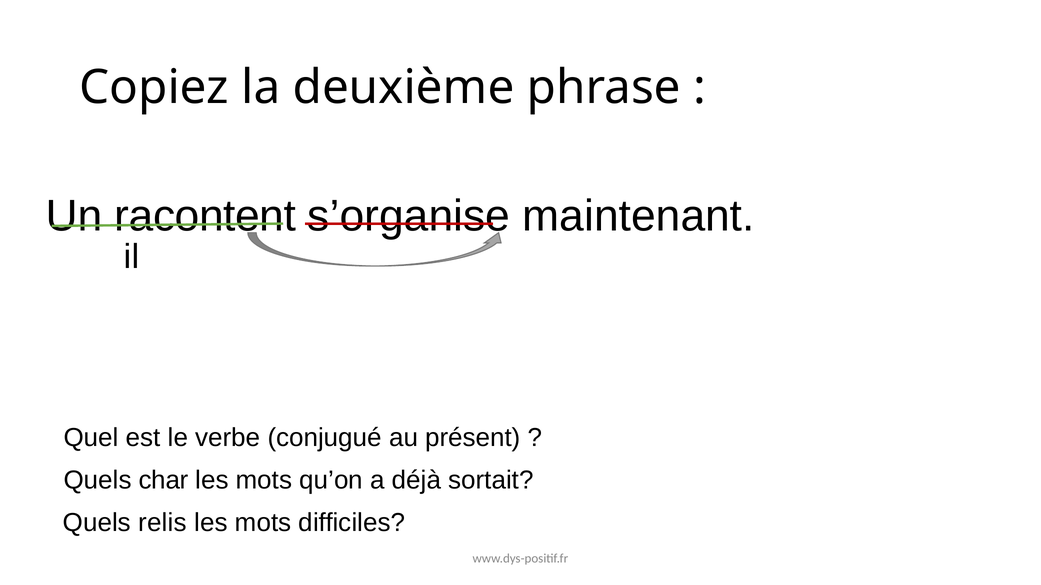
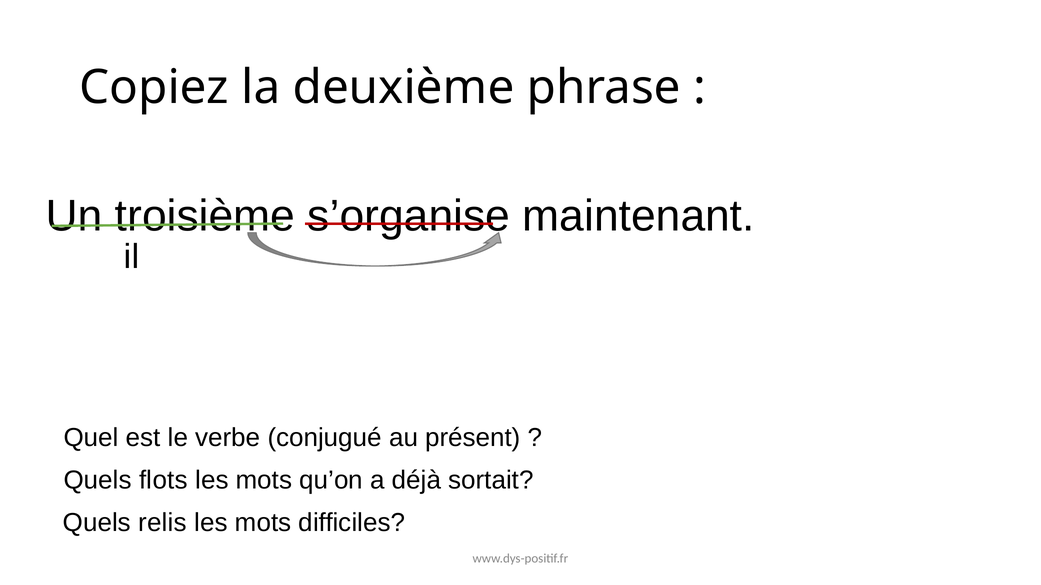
racontent: racontent -> troisième (205, 216)
char: char -> flots (163, 481)
